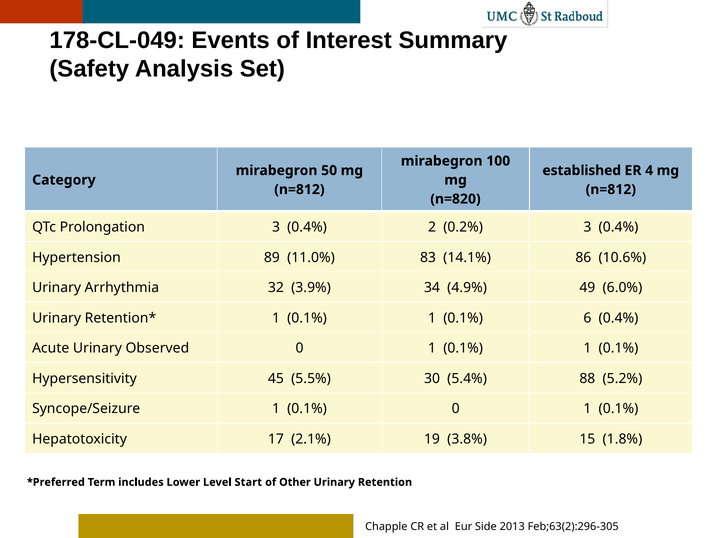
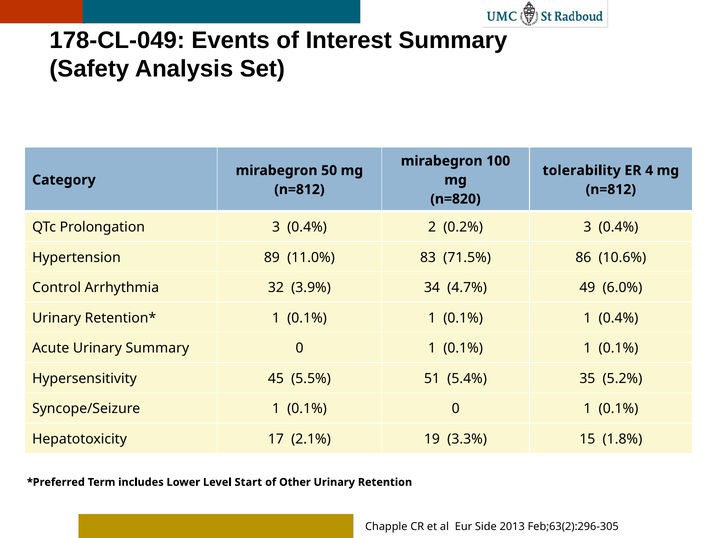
established: established -> tolerability (582, 170)
14.1%: 14.1% -> 71.5% (467, 257)
Urinary: Urinary -> Control (57, 288)
4.9%: 4.9% -> 4.7% (467, 288)
0.1% 1 0.1% 6: 6 -> 1 (587, 318)
Urinary Observed: Observed -> Summary (157, 348)
30: 30 -> 51 (432, 378)
88: 88 -> 35 (587, 378)
3.8%: 3.8% -> 3.3% (467, 439)
